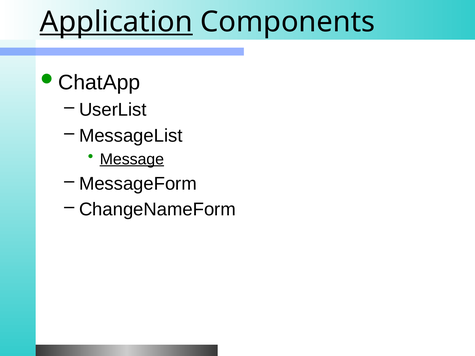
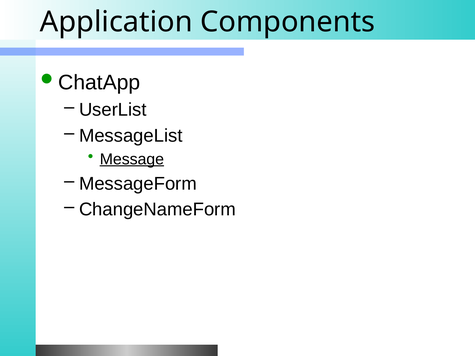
Application underline: present -> none (116, 22)
